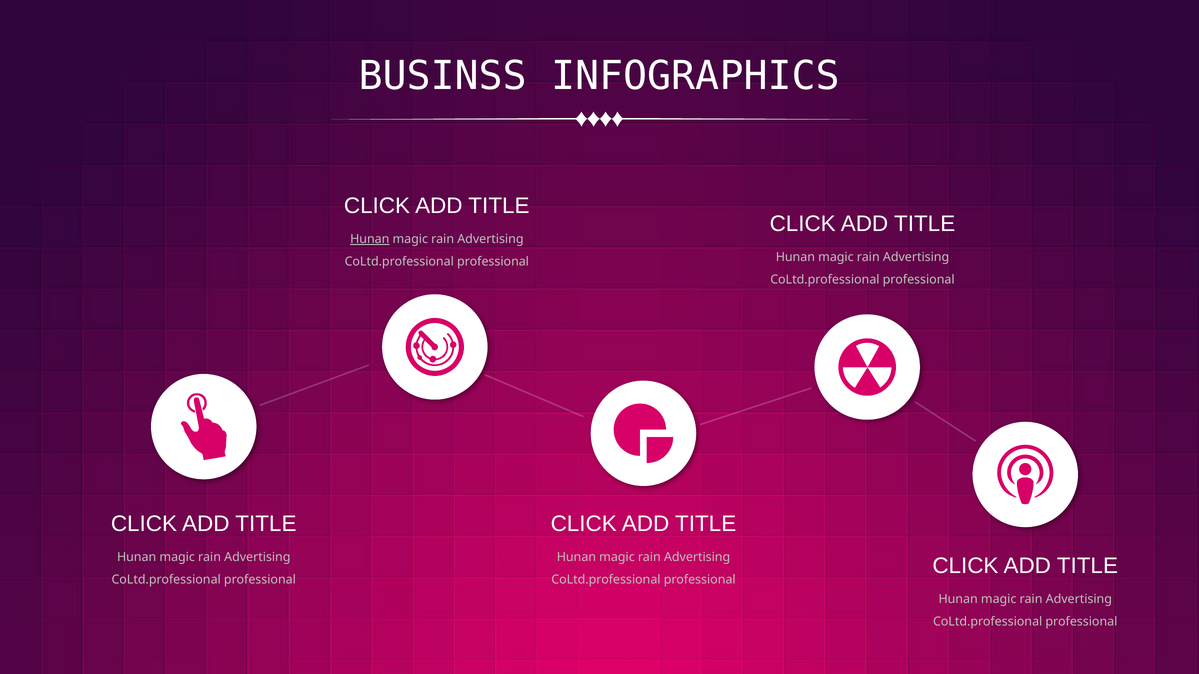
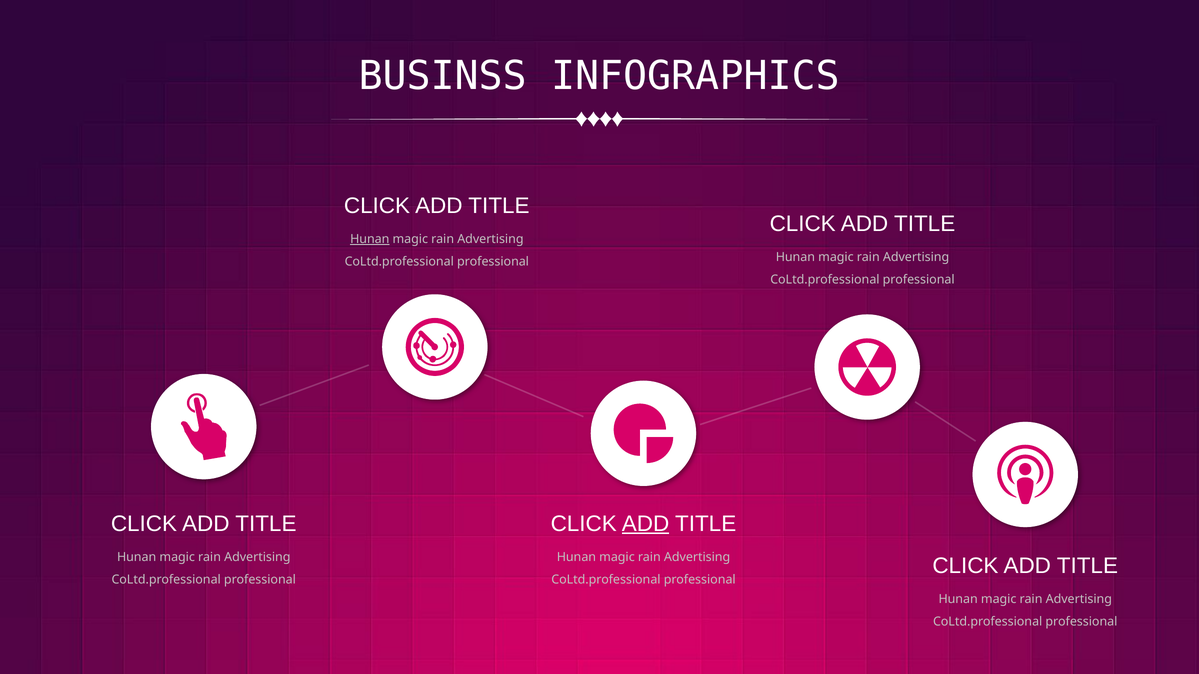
ADD underline: none -> present (646, 524)
